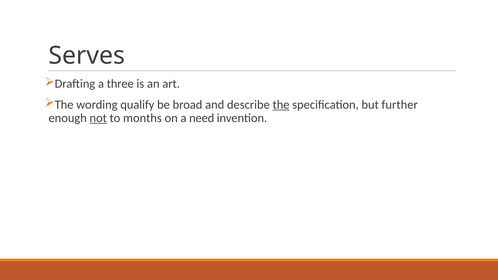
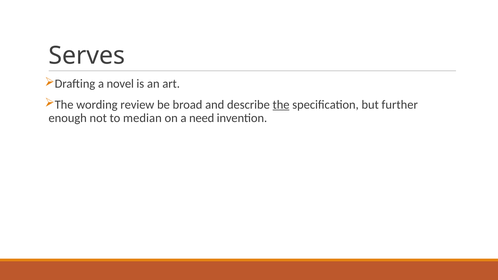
three: three -> novel (120, 84)
qualify: qualify -> review (137, 105)
not underline: present -> none (98, 118)
months: months -> median (142, 118)
